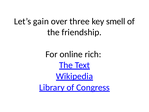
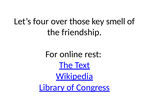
gain: gain -> four (41, 21)
three: three -> those (80, 21)
rich: rich -> rest (93, 54)
